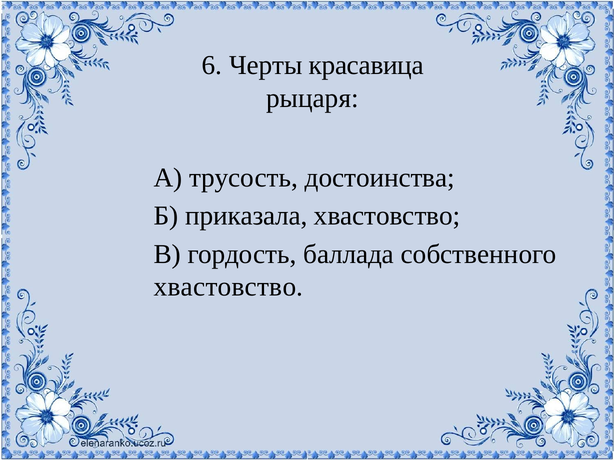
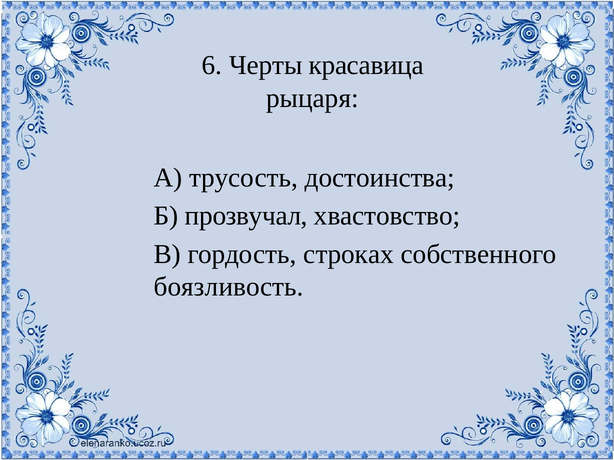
приказала: приказала -> прозвучал (246, 216)
баллада: баллада -> строках (349, 254)
хвастовство: хвастовство -> боязливость (229, 287)
